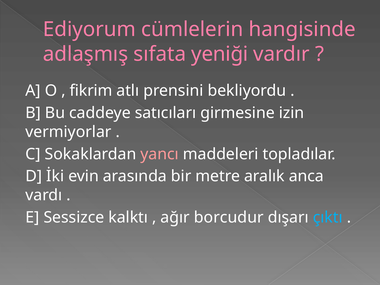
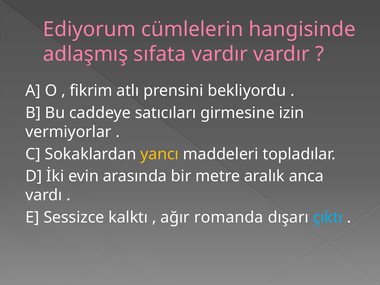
sıfata yeniği: yeniği -> vardır (220, 54)
yancı colour: pink -> yellow (160, 154)
borcudur: borcudur -> romanda (229, 217)
